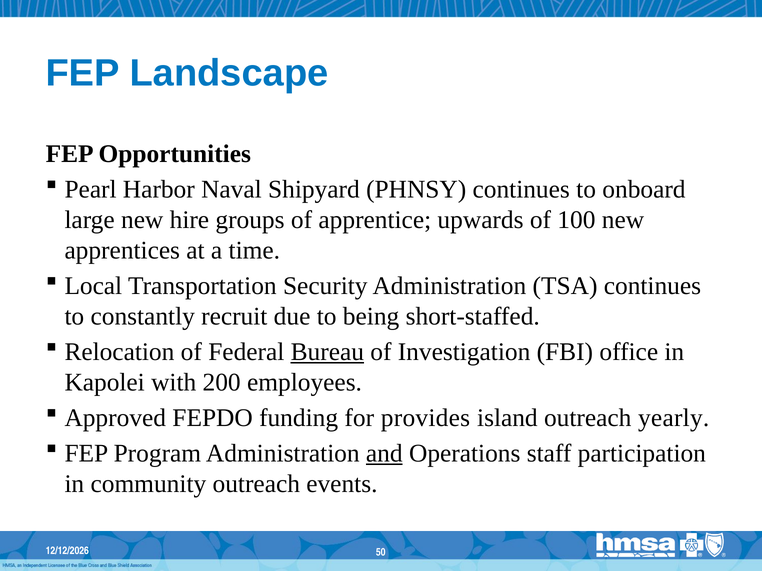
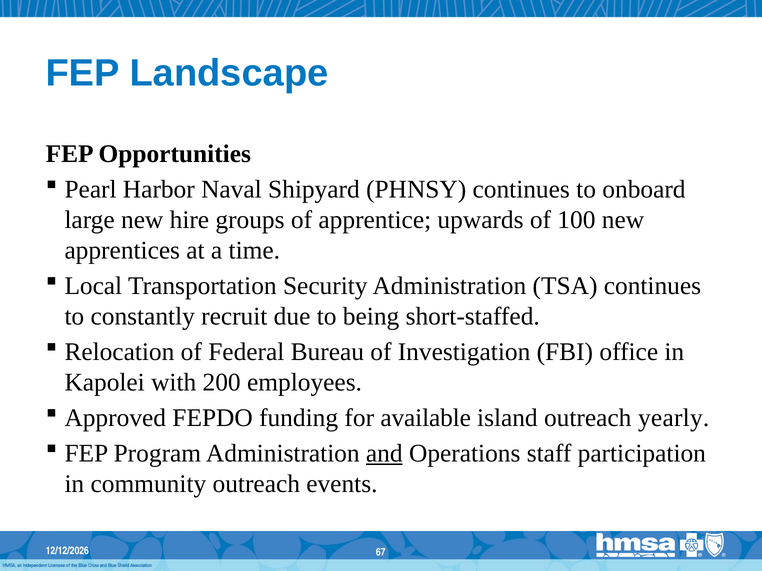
Bureau underline: present -> none (327, 352)
provides: provides -> available (426, 418)
50: 50 -> 67 (381, 553)
